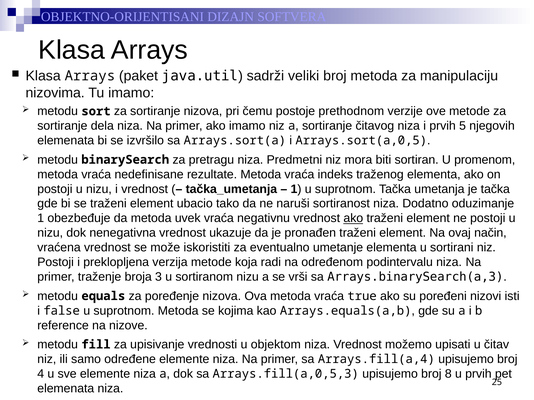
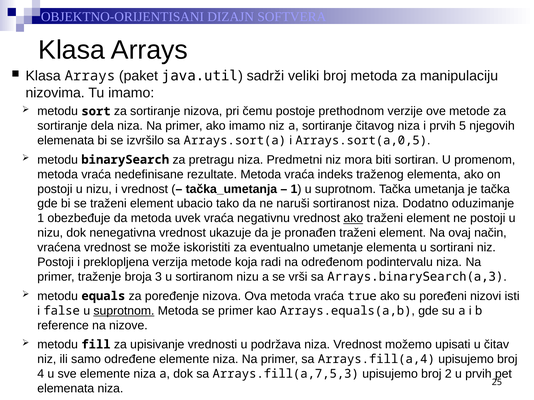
suprotnom underline: none -> present (124, 311)
se kojima: kojima -> primer (236, 311)
objektom: objektom -> podržava (276, 345)
Arrays.fill(a,0,5,3: Arrays.fill(a,0,5,3 -> Arrays.fill(a,7,5,3 (286, 374)
8: 8 -> 2 (448, 374)
